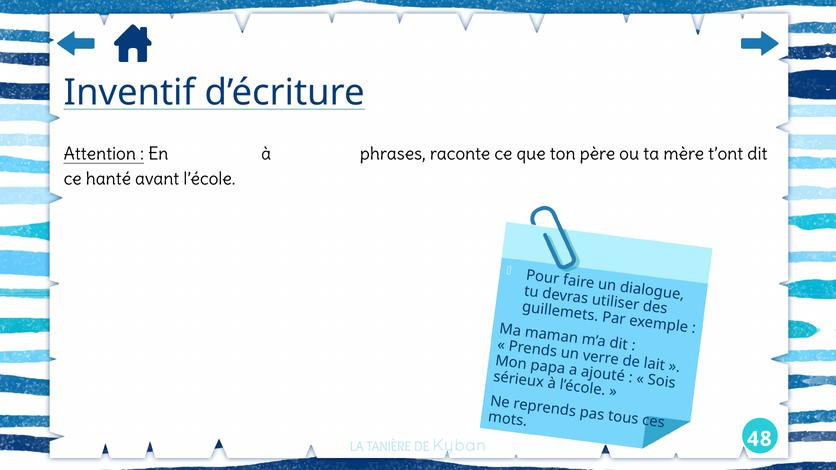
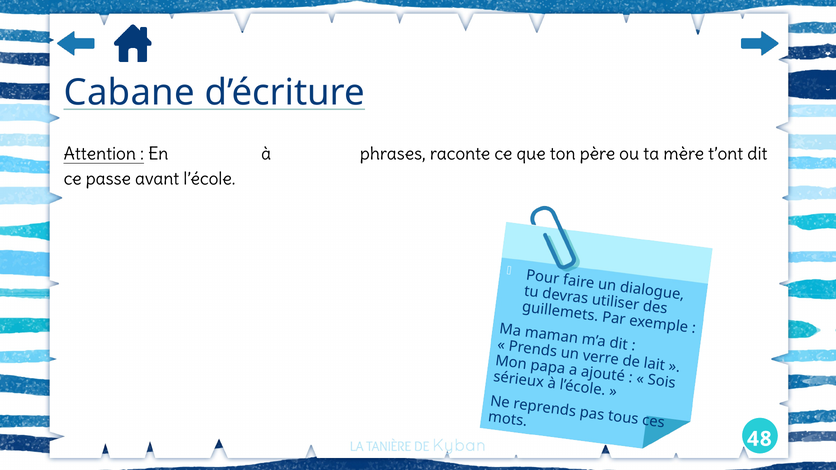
Inventif: Inventif -> Cabane (129, 93)
hanté: hanté -> passe (108, 179)
